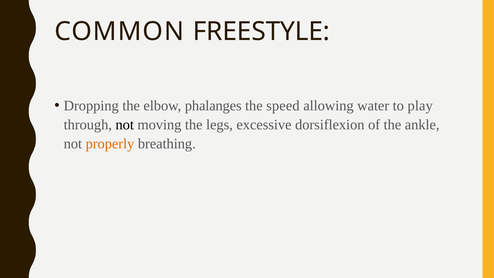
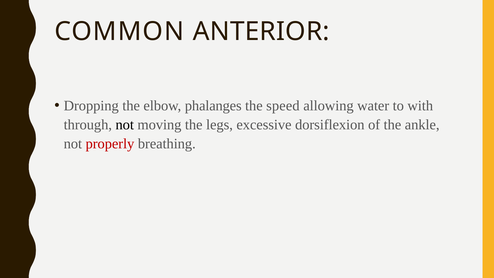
FREESTYLE: FREESTYLE -> ANTERIOR (261, 31)
play: play -> with (420, 106)
properly colour: orange -> red (110, 144)
